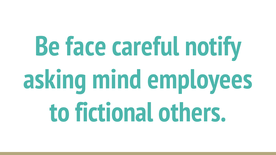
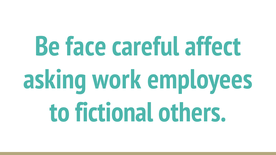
notify: notify -> affect (213, 46)
mind: mind -> work (117, 80)
